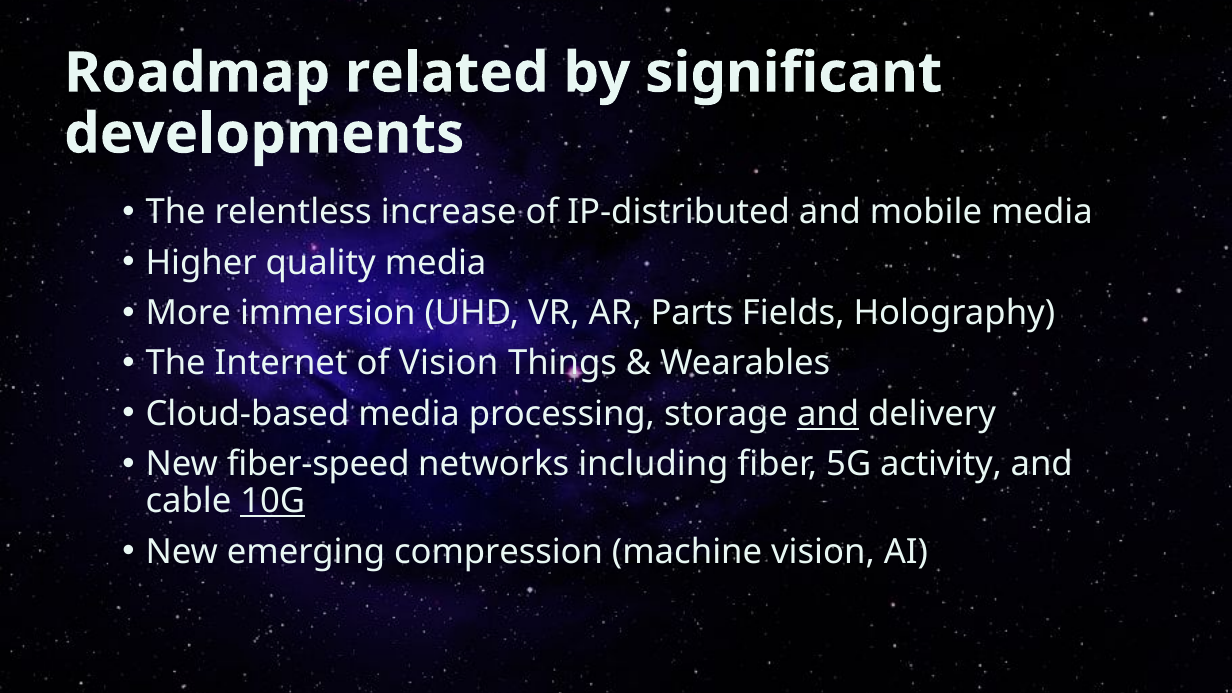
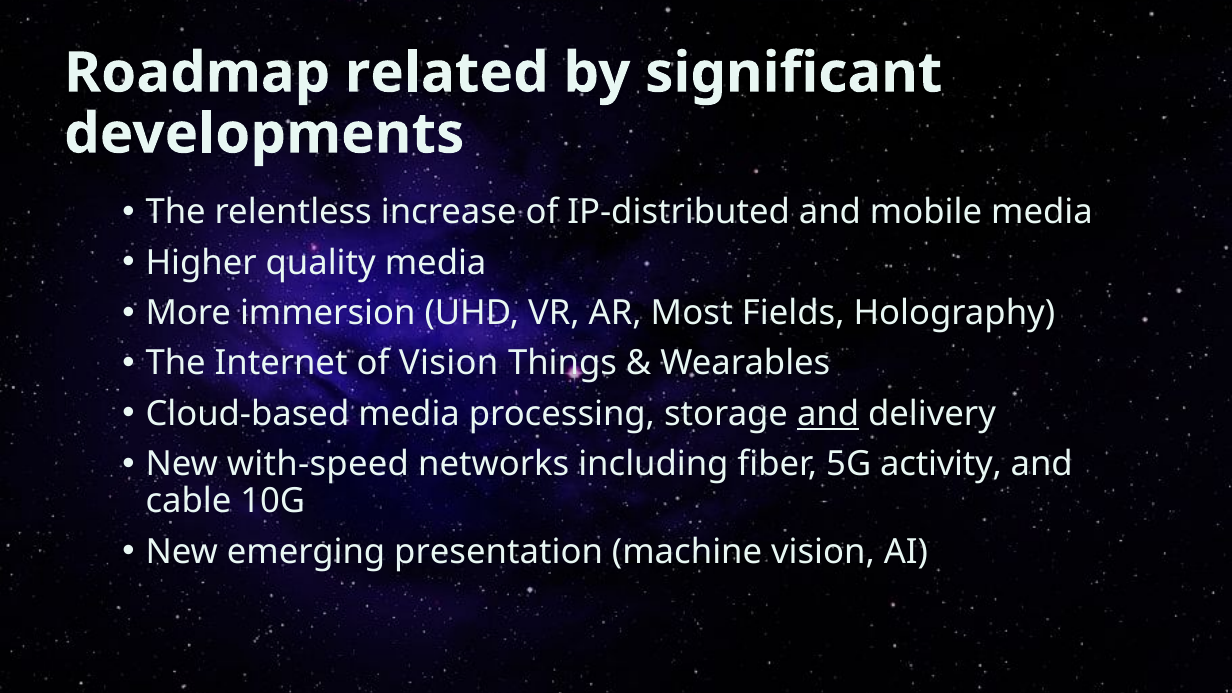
Parts: Parts -> Most (692, 313)
fiber-speed: fiber-speed -> with-speed (318, 464)
10G underline: present -> none (273, 501)
compression: compression -> presentation (499, 552)
